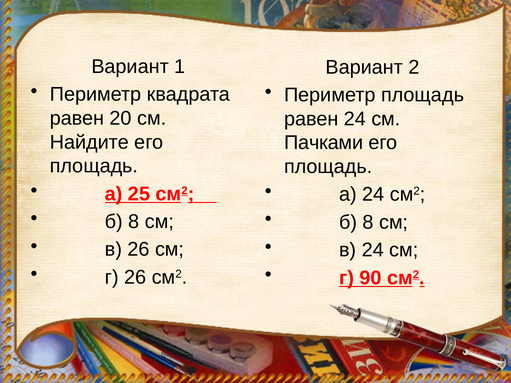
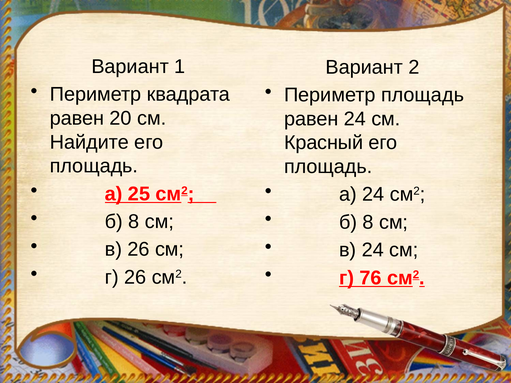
Пачками: Пачками -> Красный (324, 143)
90: 90 -> 76 (371, 278)
